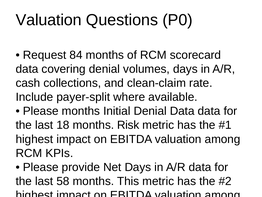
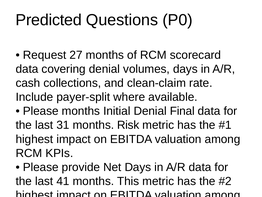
Valuation: Valuation -> Predicted (49, 20)
84: 84 -> 27 (76, 55)
Denial Data: Data -> Final (182, 111)
18: 18 -> 31 (63, 125)
58: 58 -> 41 (63, 181)
